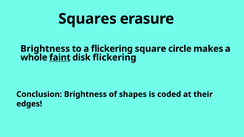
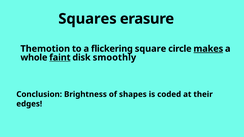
Brightness: Brightness -> Themotion (45, 49)
makes underline: none -> present (208, 49)
disk flickering: flickering -> smoothly (114, 58)
